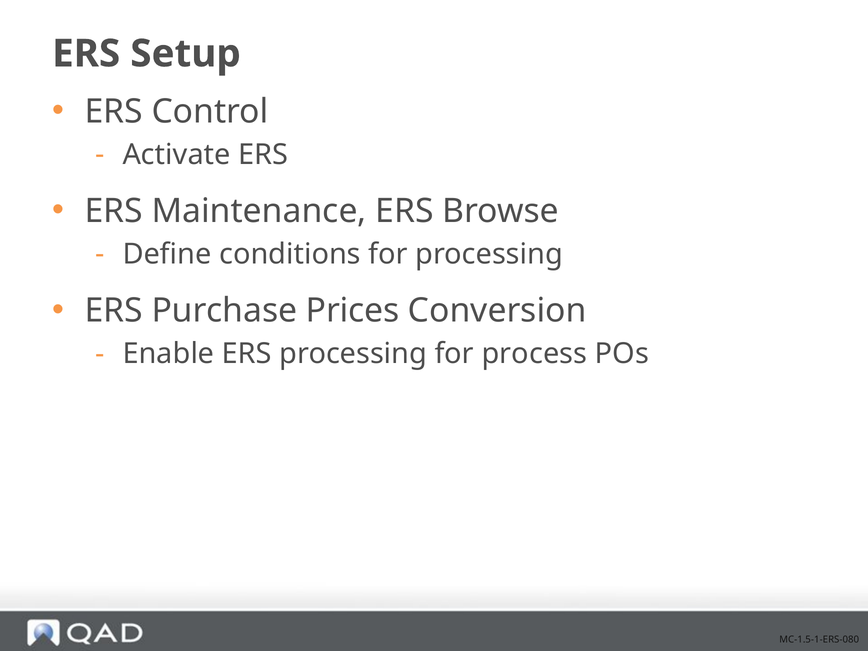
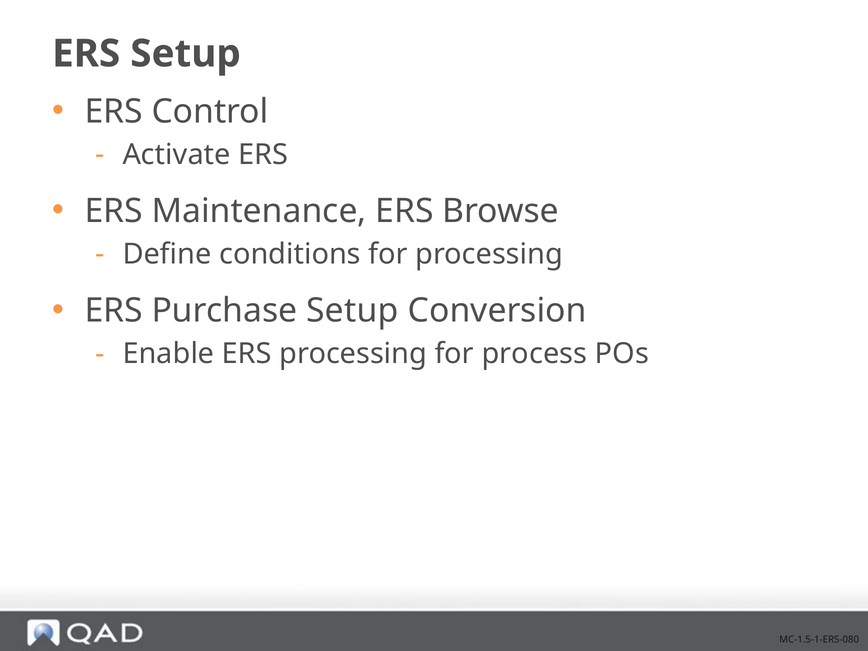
Purchase Prices: Prices -> Setup (352, 311)
